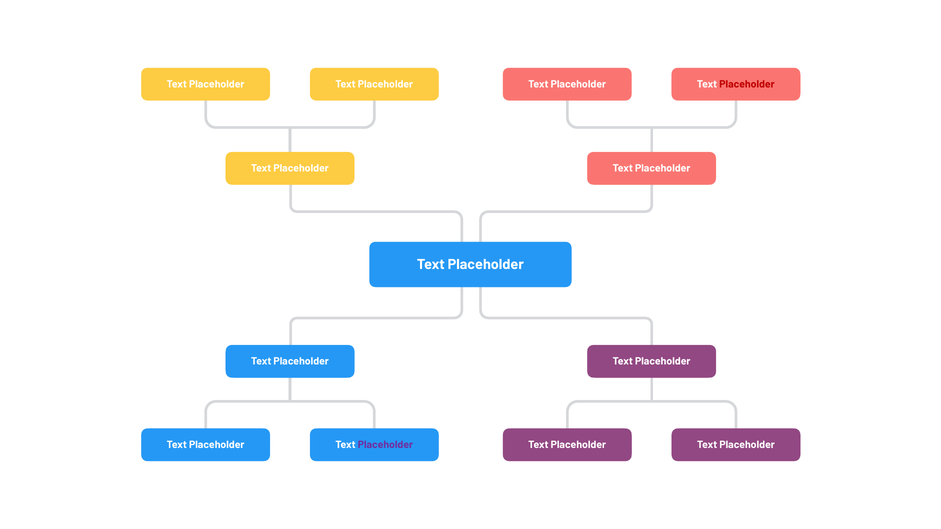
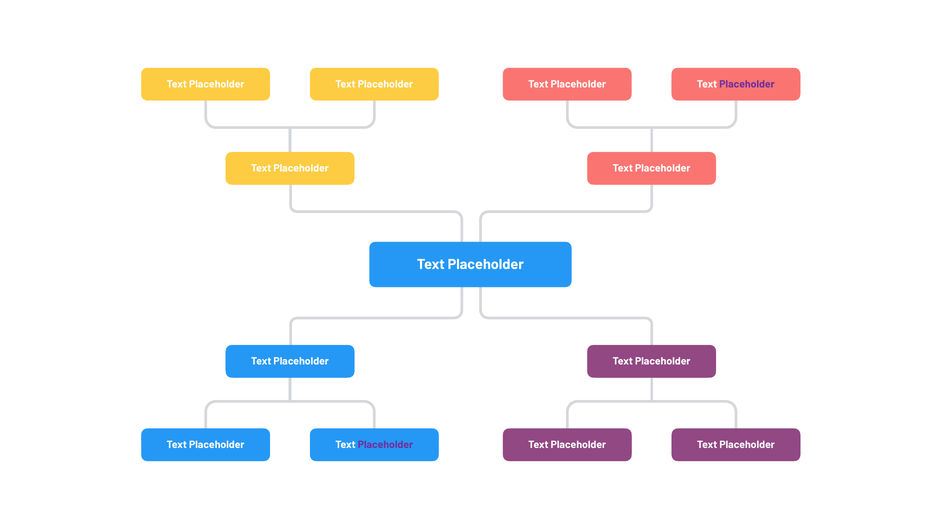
Placeholder colour: red -> purple (747, 84)
